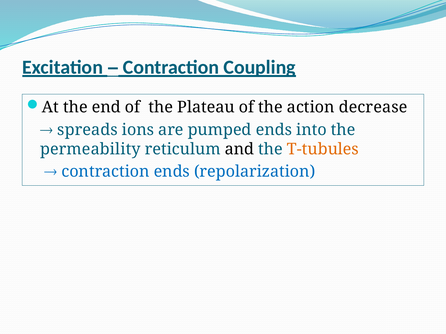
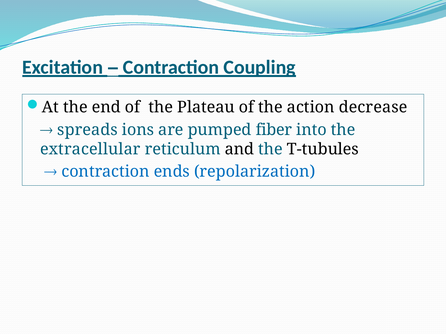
pumped ends: ends -> fiber (274, 130)
permeability: permeability -> extracellular (90, 149)
T-tubules colour: orange -> black (323, 149)
